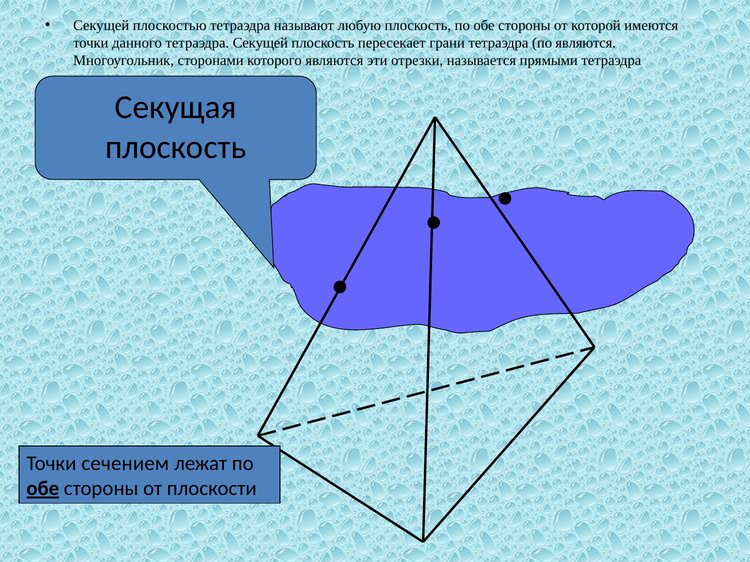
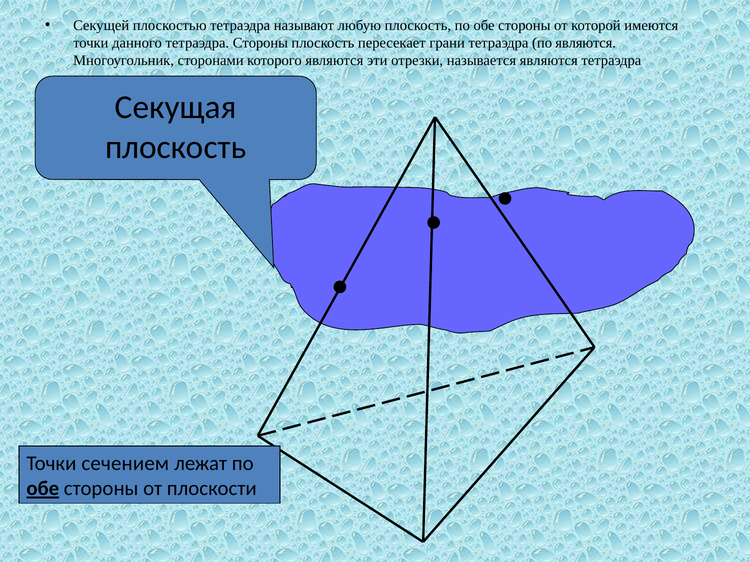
тетраэдра Секущей: Секущей -> Стороны (260, 43)
называется прямыми: прямыми -> являются (549, 60)
